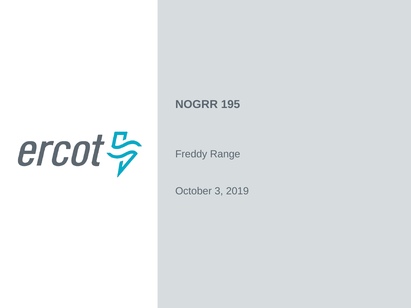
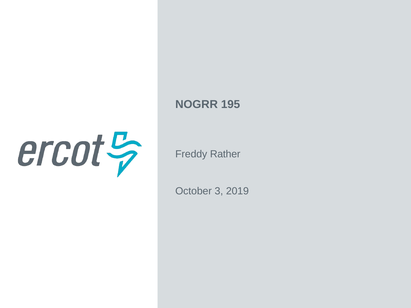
Range: Range -> Rather (225, 154)
